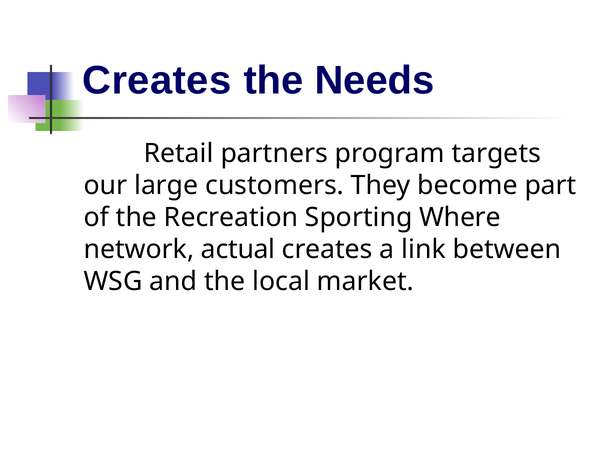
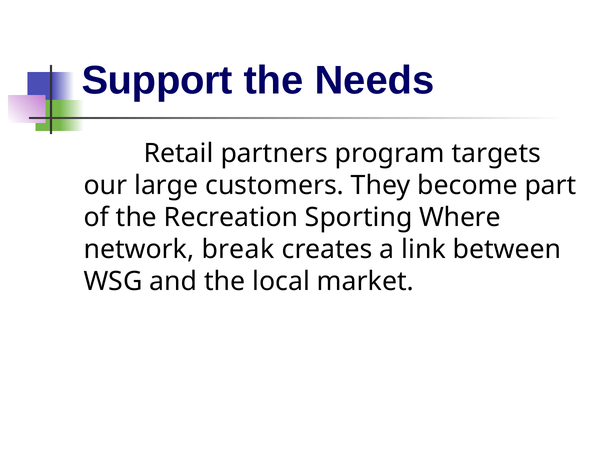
Creates: Creates -> Support (157, 81)
actual: actual -> break (238, 249)
